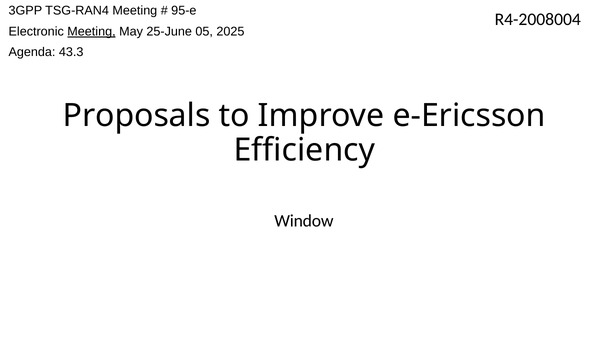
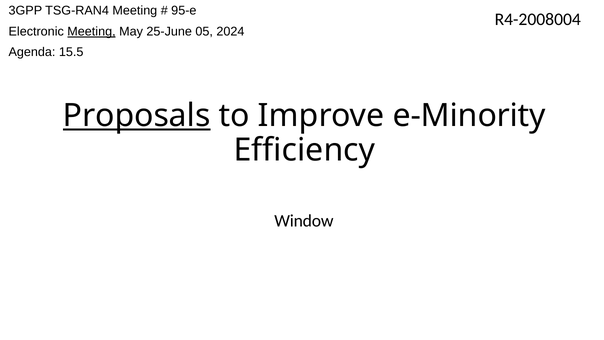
2025: 2025 -> 2024 (230, 31)
43.3: 43.3 -> 15.5 (71, 52)
Proposals underline: none -> present (137, 115)
e-Ericsson: e-Ericsson -> e-Minority (469, 115)
